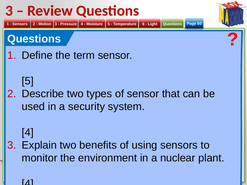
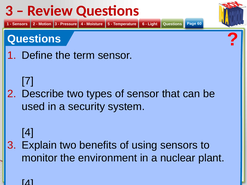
5: 5 -> 7 (28, 81)
